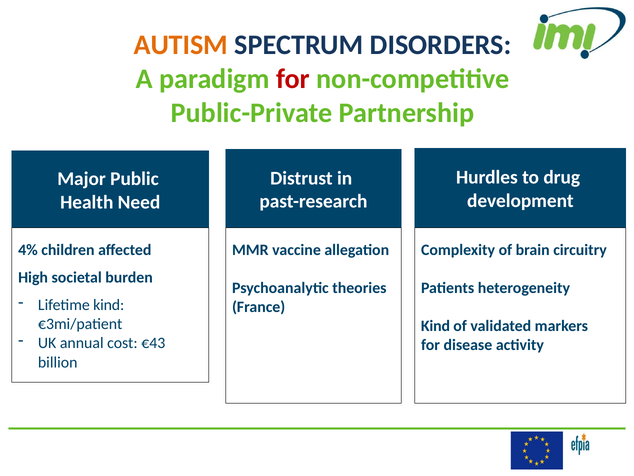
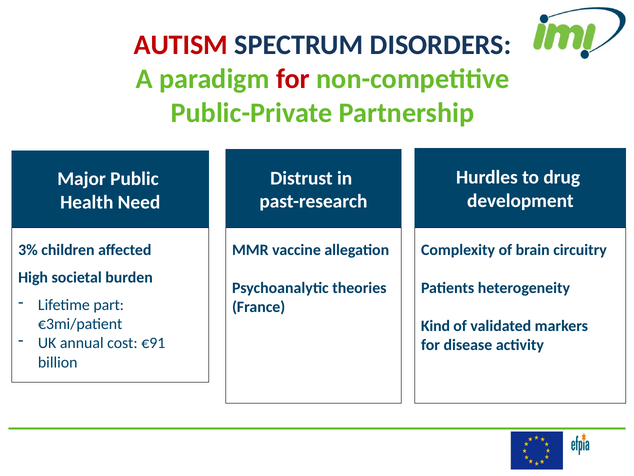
AUTISM colour: orange -> red (181, 45)
4%: 4% -> 3% (28, 250)
Lifetime kind: kind -> part (109, 305)
€43: €43 -> €91 (153, 343)
